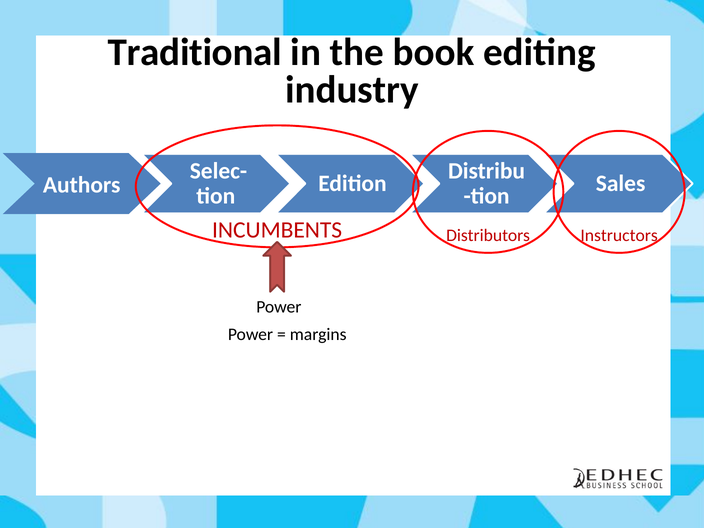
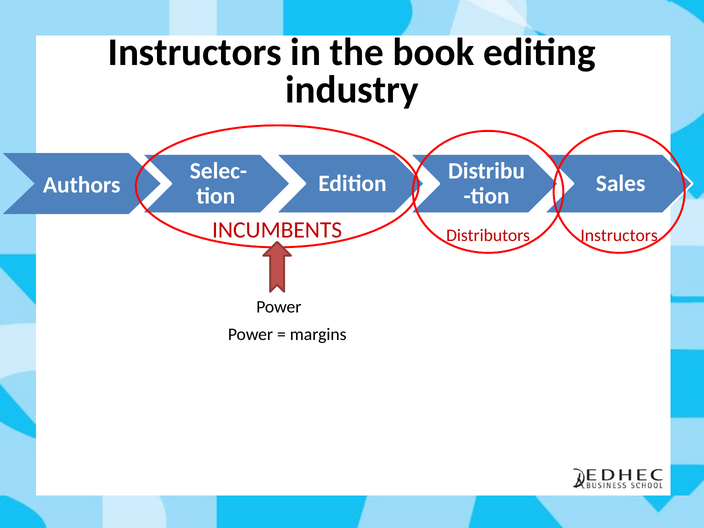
Traditional: Traditional -> Instructors (195, 52)
